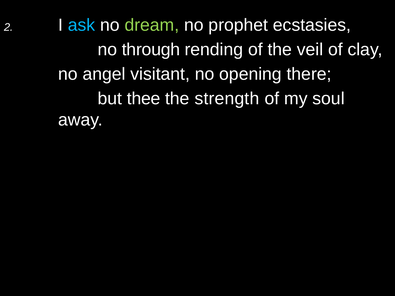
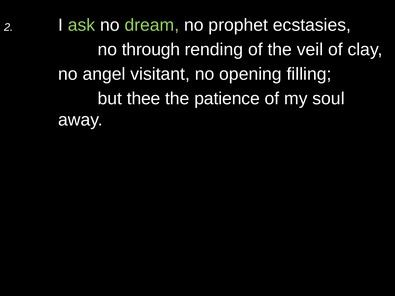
ask colour: light blue -> light green (82, 25)
there: there -> filling (309, 74)
strength: strength -> patience (227, 99)
